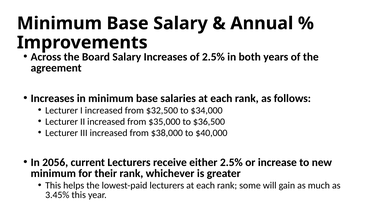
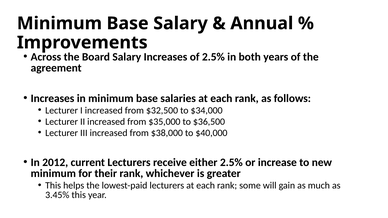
2056: 2056 -> 2012 (55, 163)
